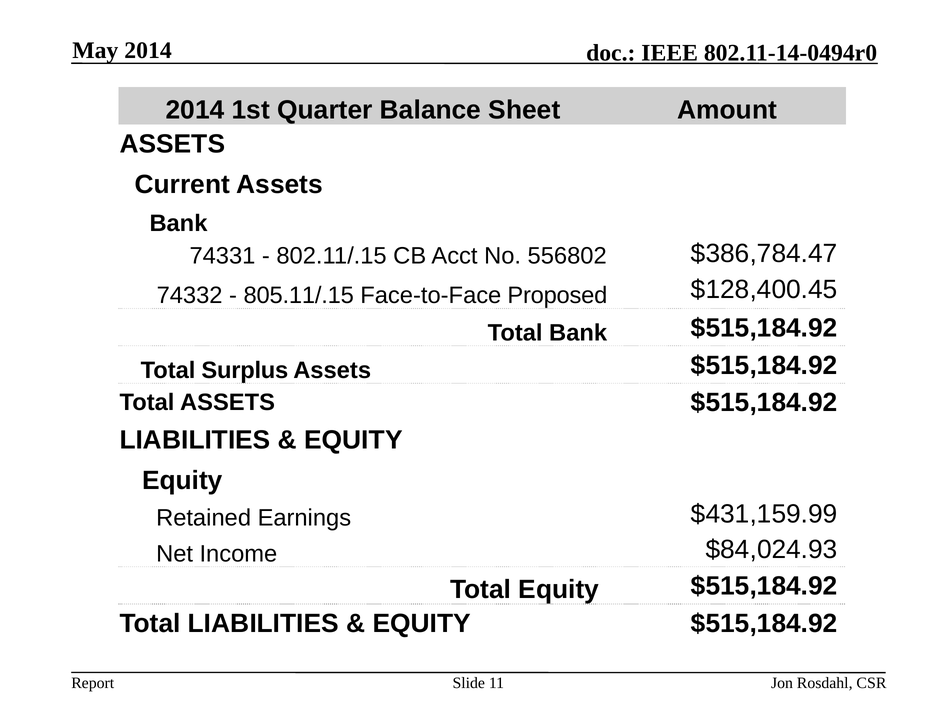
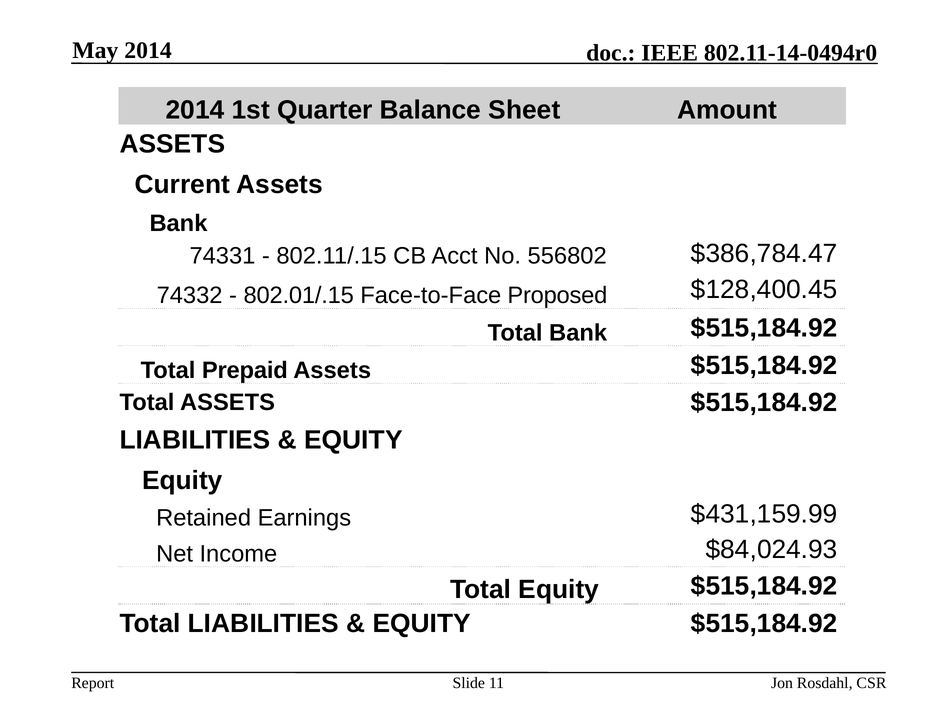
805.11/.15: 805.11/.15 -> 802.01/.15 (299, 296)
Surplus: Surplus -> Prepaid (245, 370)
